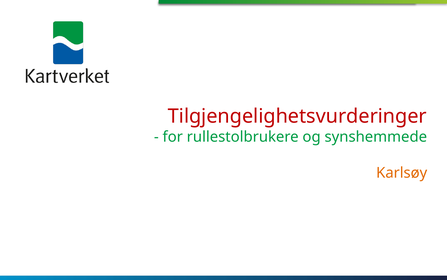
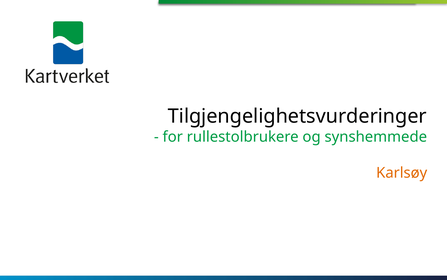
Tilgjengelighetsvurderinger colour: red -> black (297, 116)
